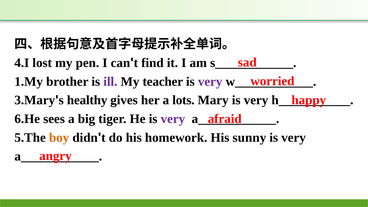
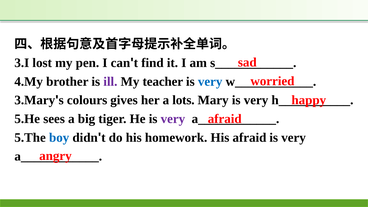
4.I: 4.I -> 3.I (22, 63)
1.My: 1.My -> 4.My (29, 81)
very colour: purple -> blue (210, 81)
healthy: healthy -> colours (87, 100)
6.He: 6.He -> 5.He (27, 119)
boy colour: orange -> blue (59, 138)
His sunny: sunny -> afraid (249, 138)
